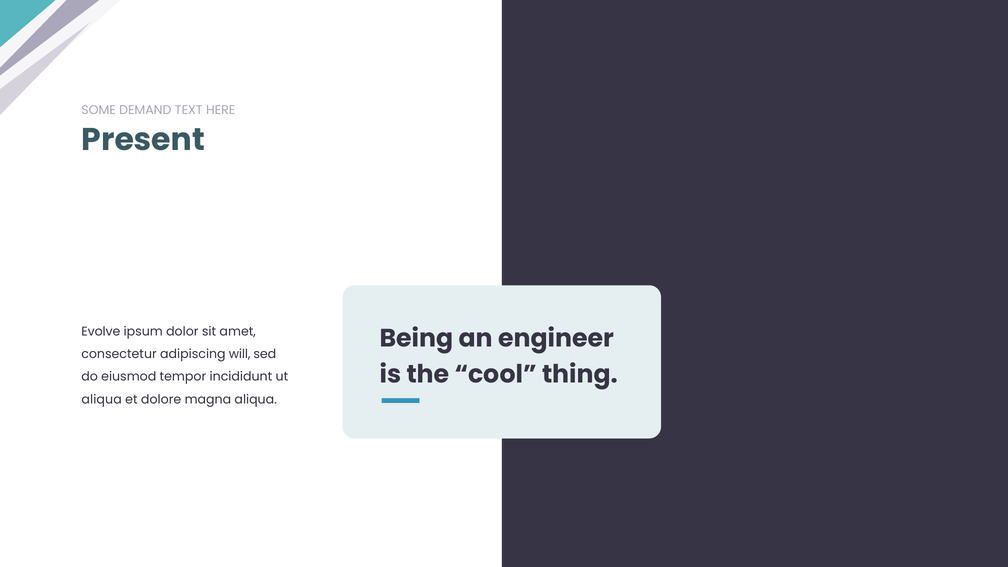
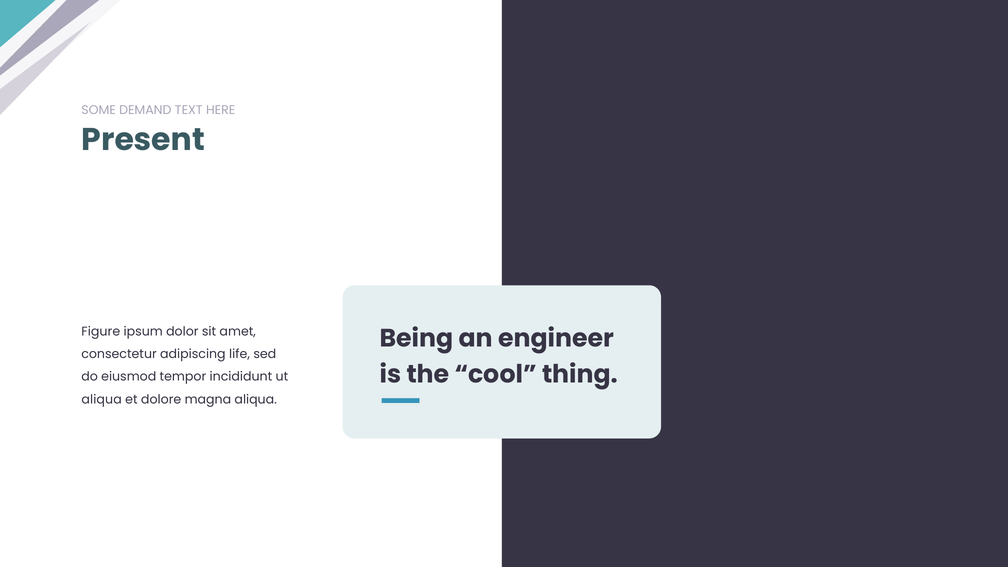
Evolve: Evolve -> Figure (101, 331)
will: will -> life (239, 354)
